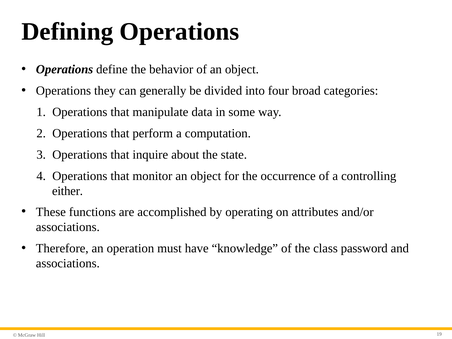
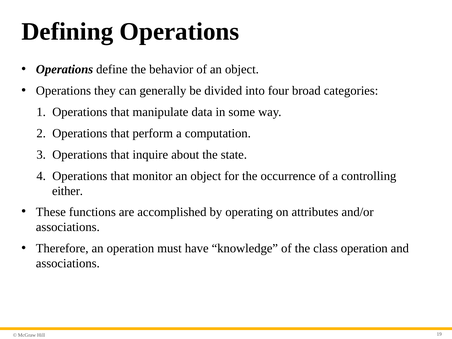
class password: password -> operation (364, 248)
